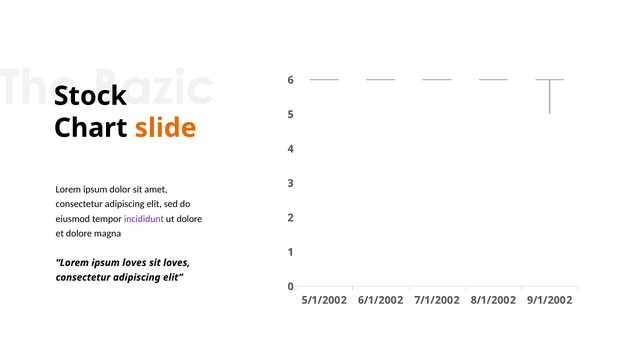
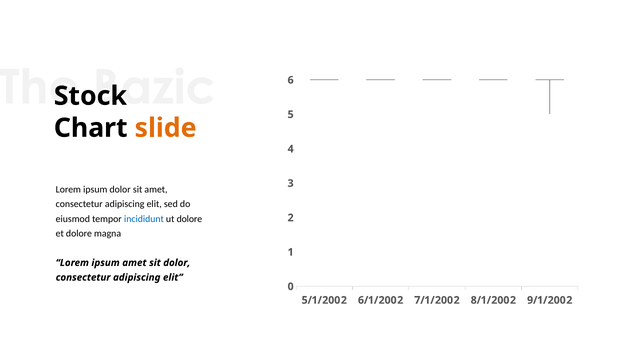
incididunt colour: purple -> blue (144, 219)
ipsum loves: loves -> amet (134, 263)
sit loves: loves -> dolor (177, 263)
